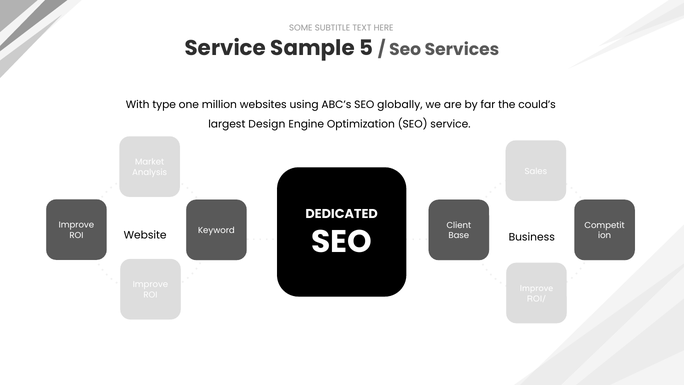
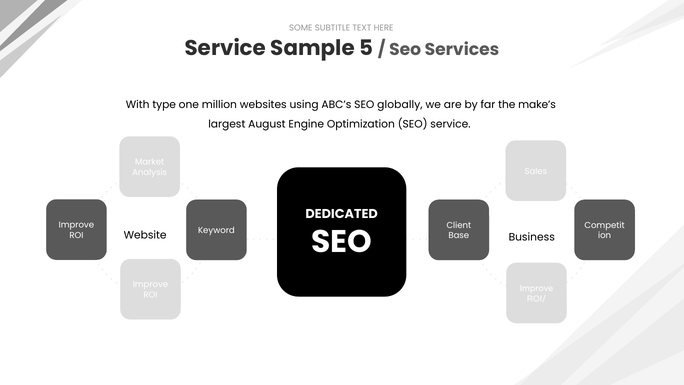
could’s: could’s -> make’s (537, 105)
Design: Design -> August (267, 124)
